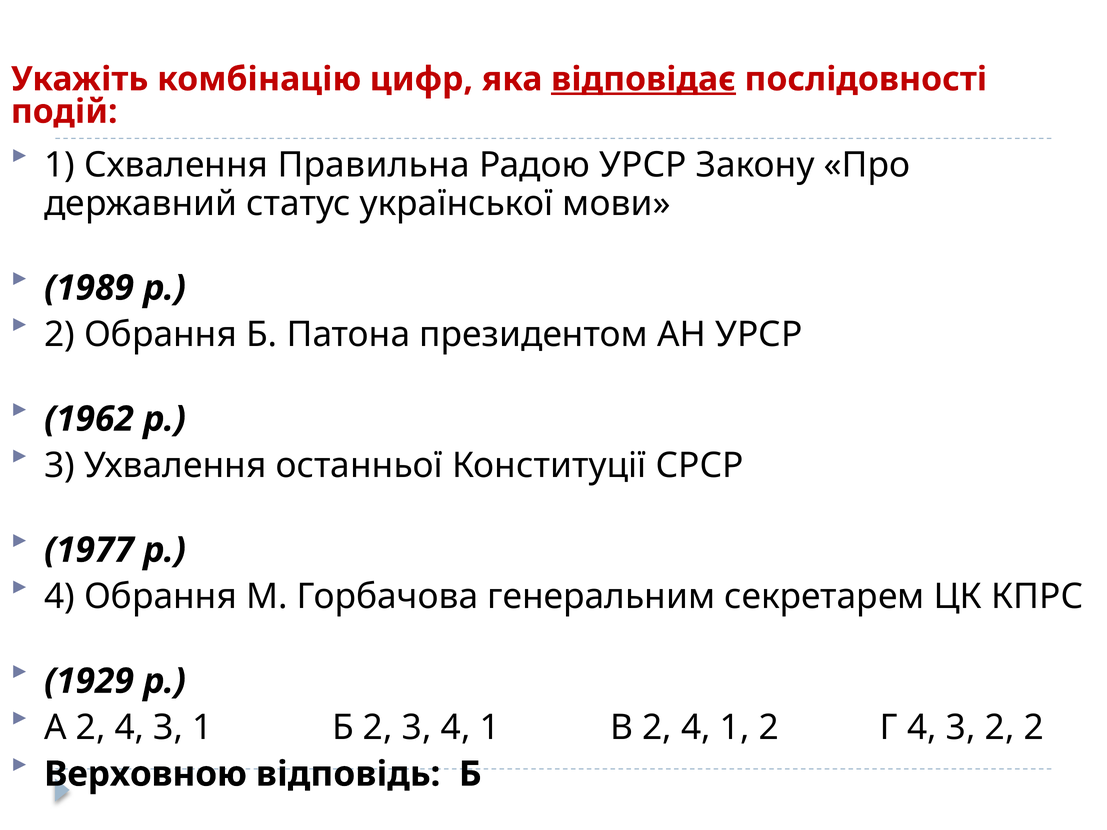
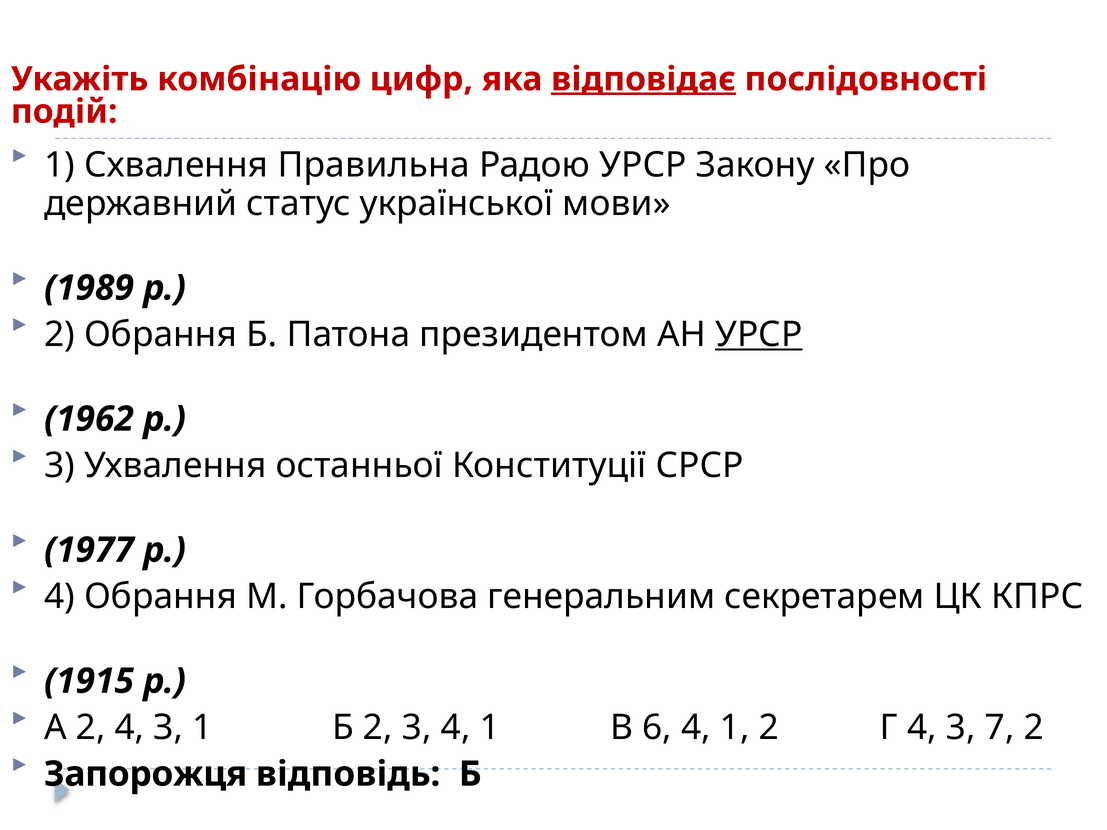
УРСР underline: none -> present (759, 335)
1929: 1929 -> 1915 (89, 681)
В 2: 2 -> 6 (657, 728)
3 2: 2 -> 7 (1000, 728)
Верховною: Верховною -> Запорожця (146, 774)
